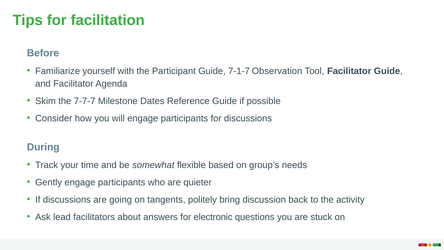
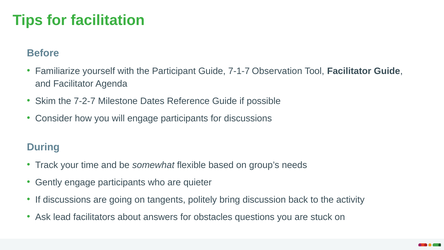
7-7-7: 7-7-7 -> 7-2-7 (85, 101)
electronic: electronic -> obstacles (213, 217)
